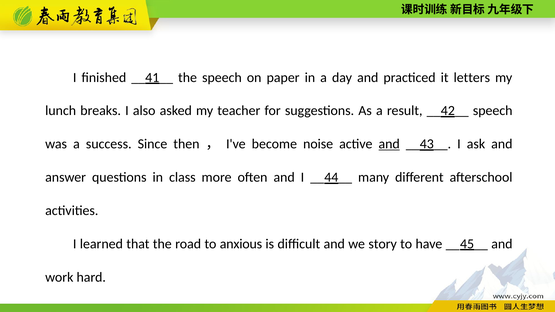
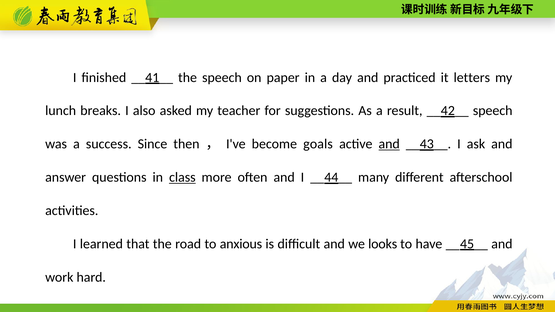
noise: noise -> goals (318, 144)
class underline: none -> present (182, 177)
story: story -> looks (383, 244)
